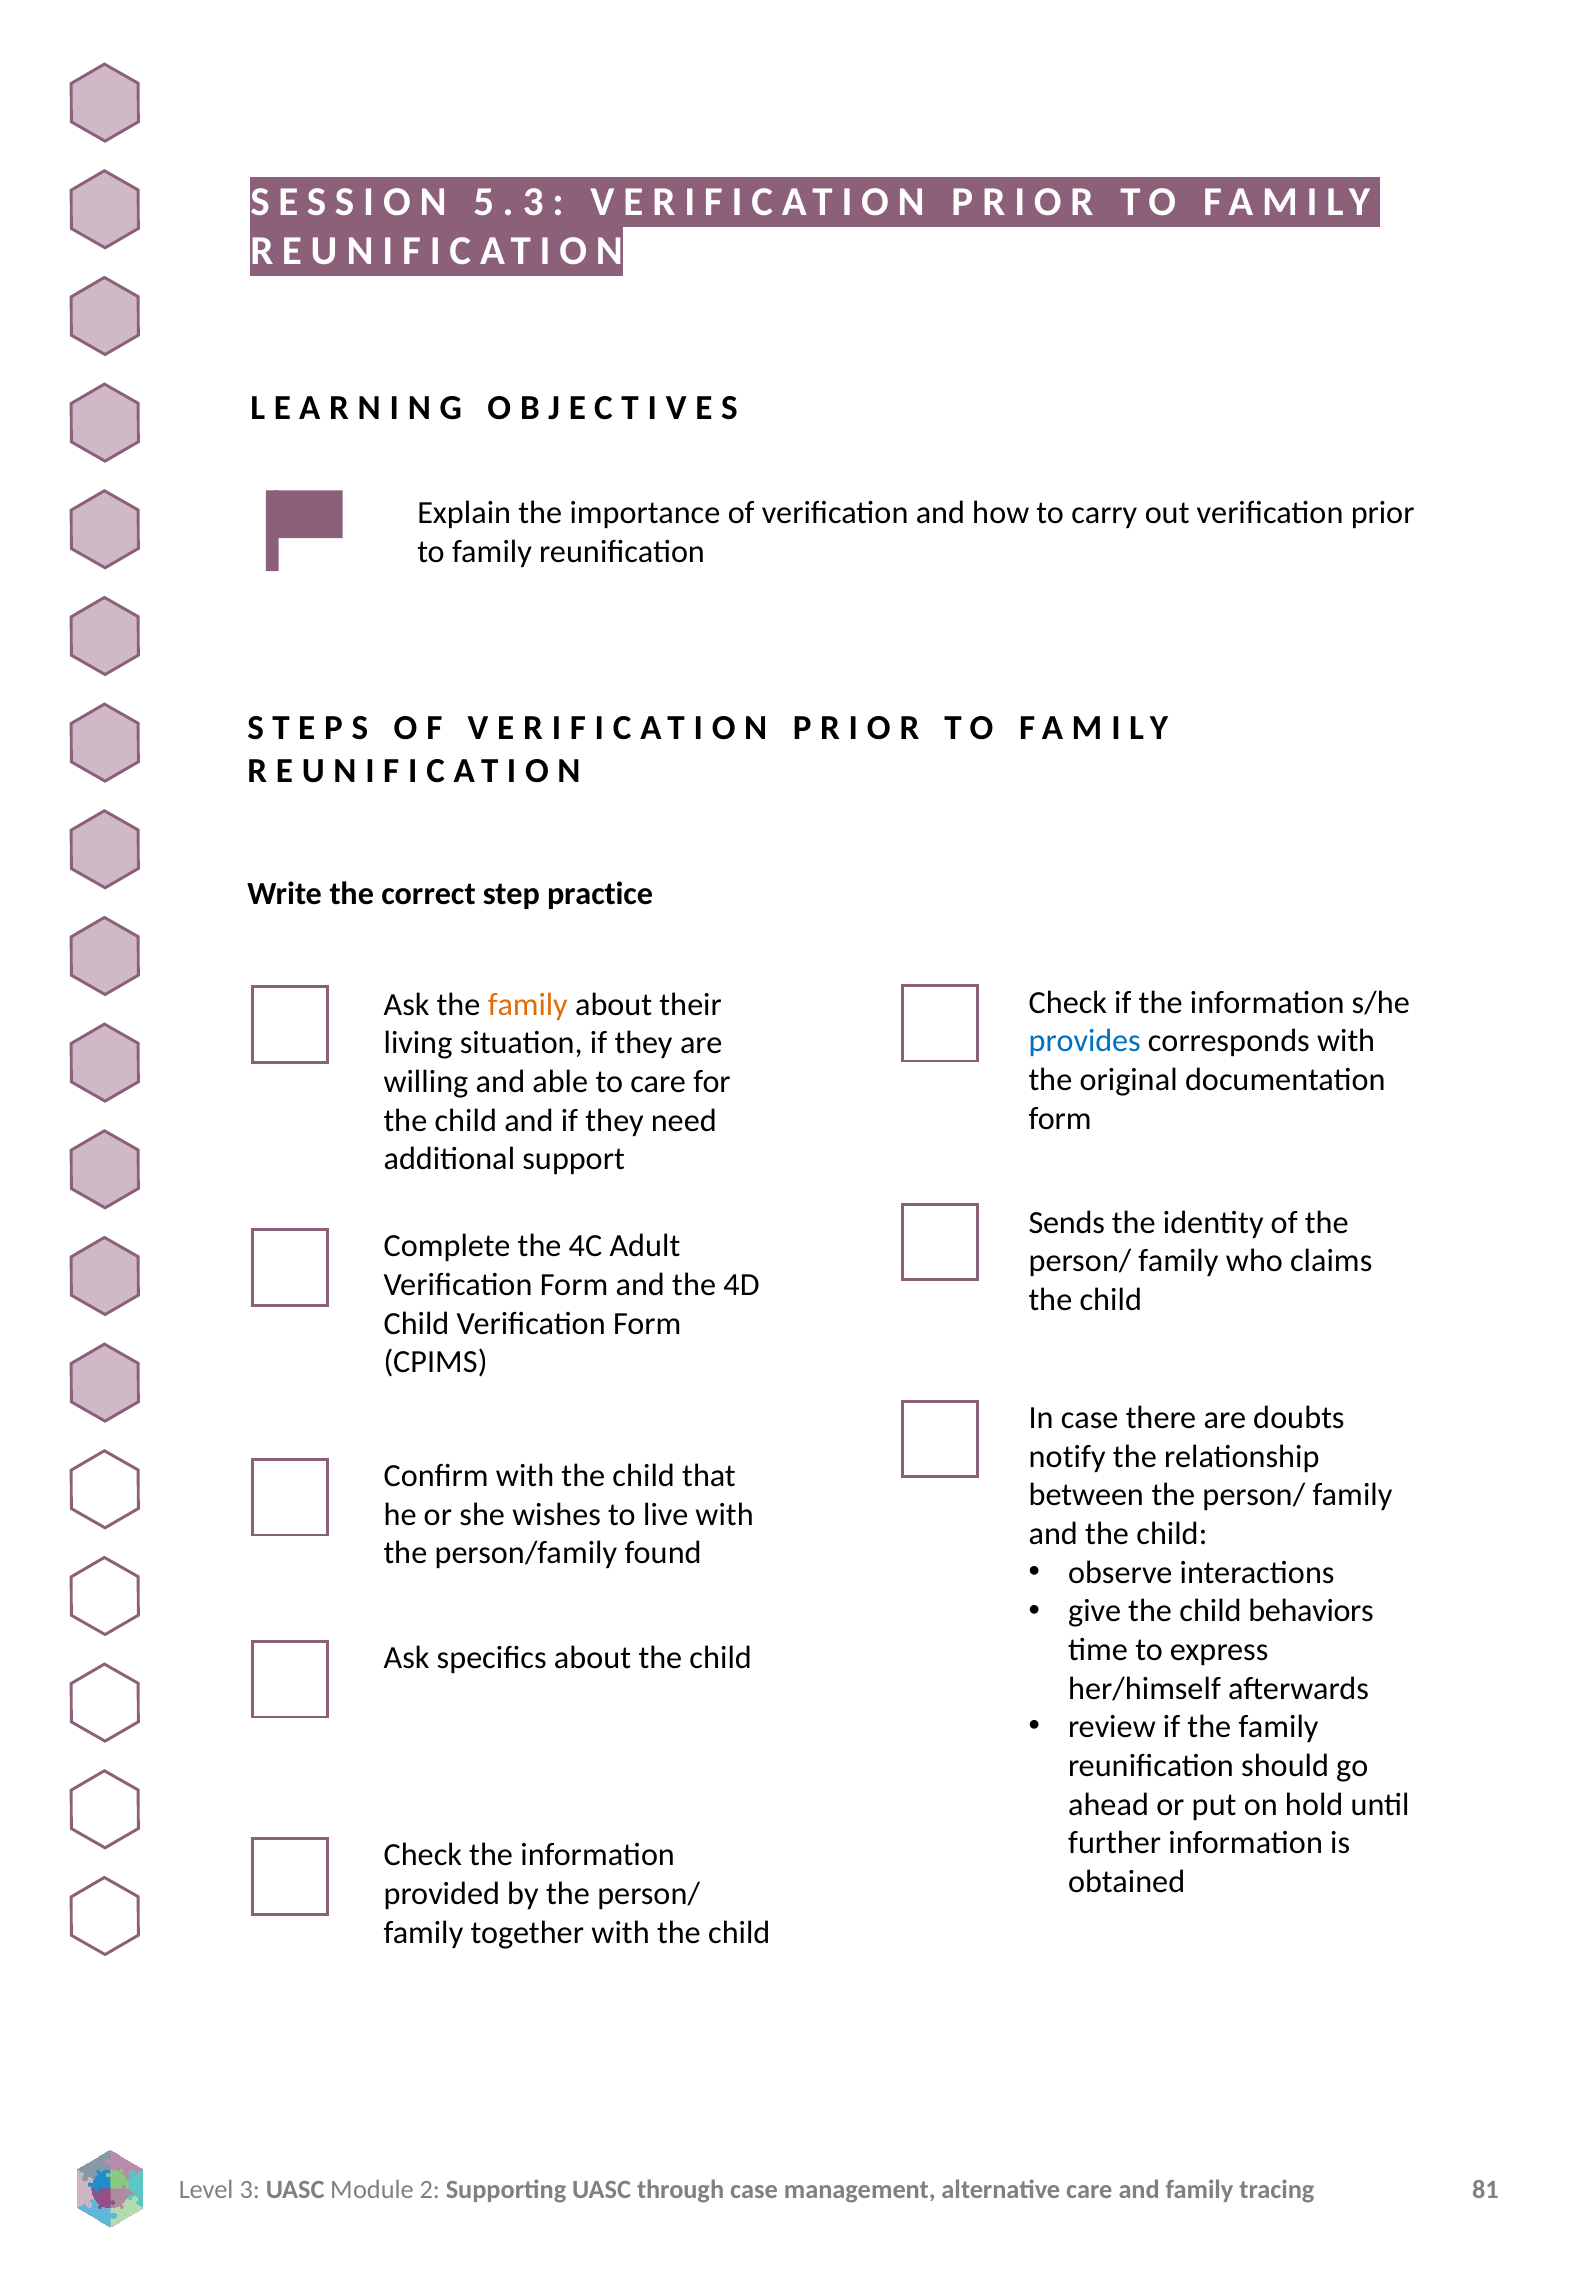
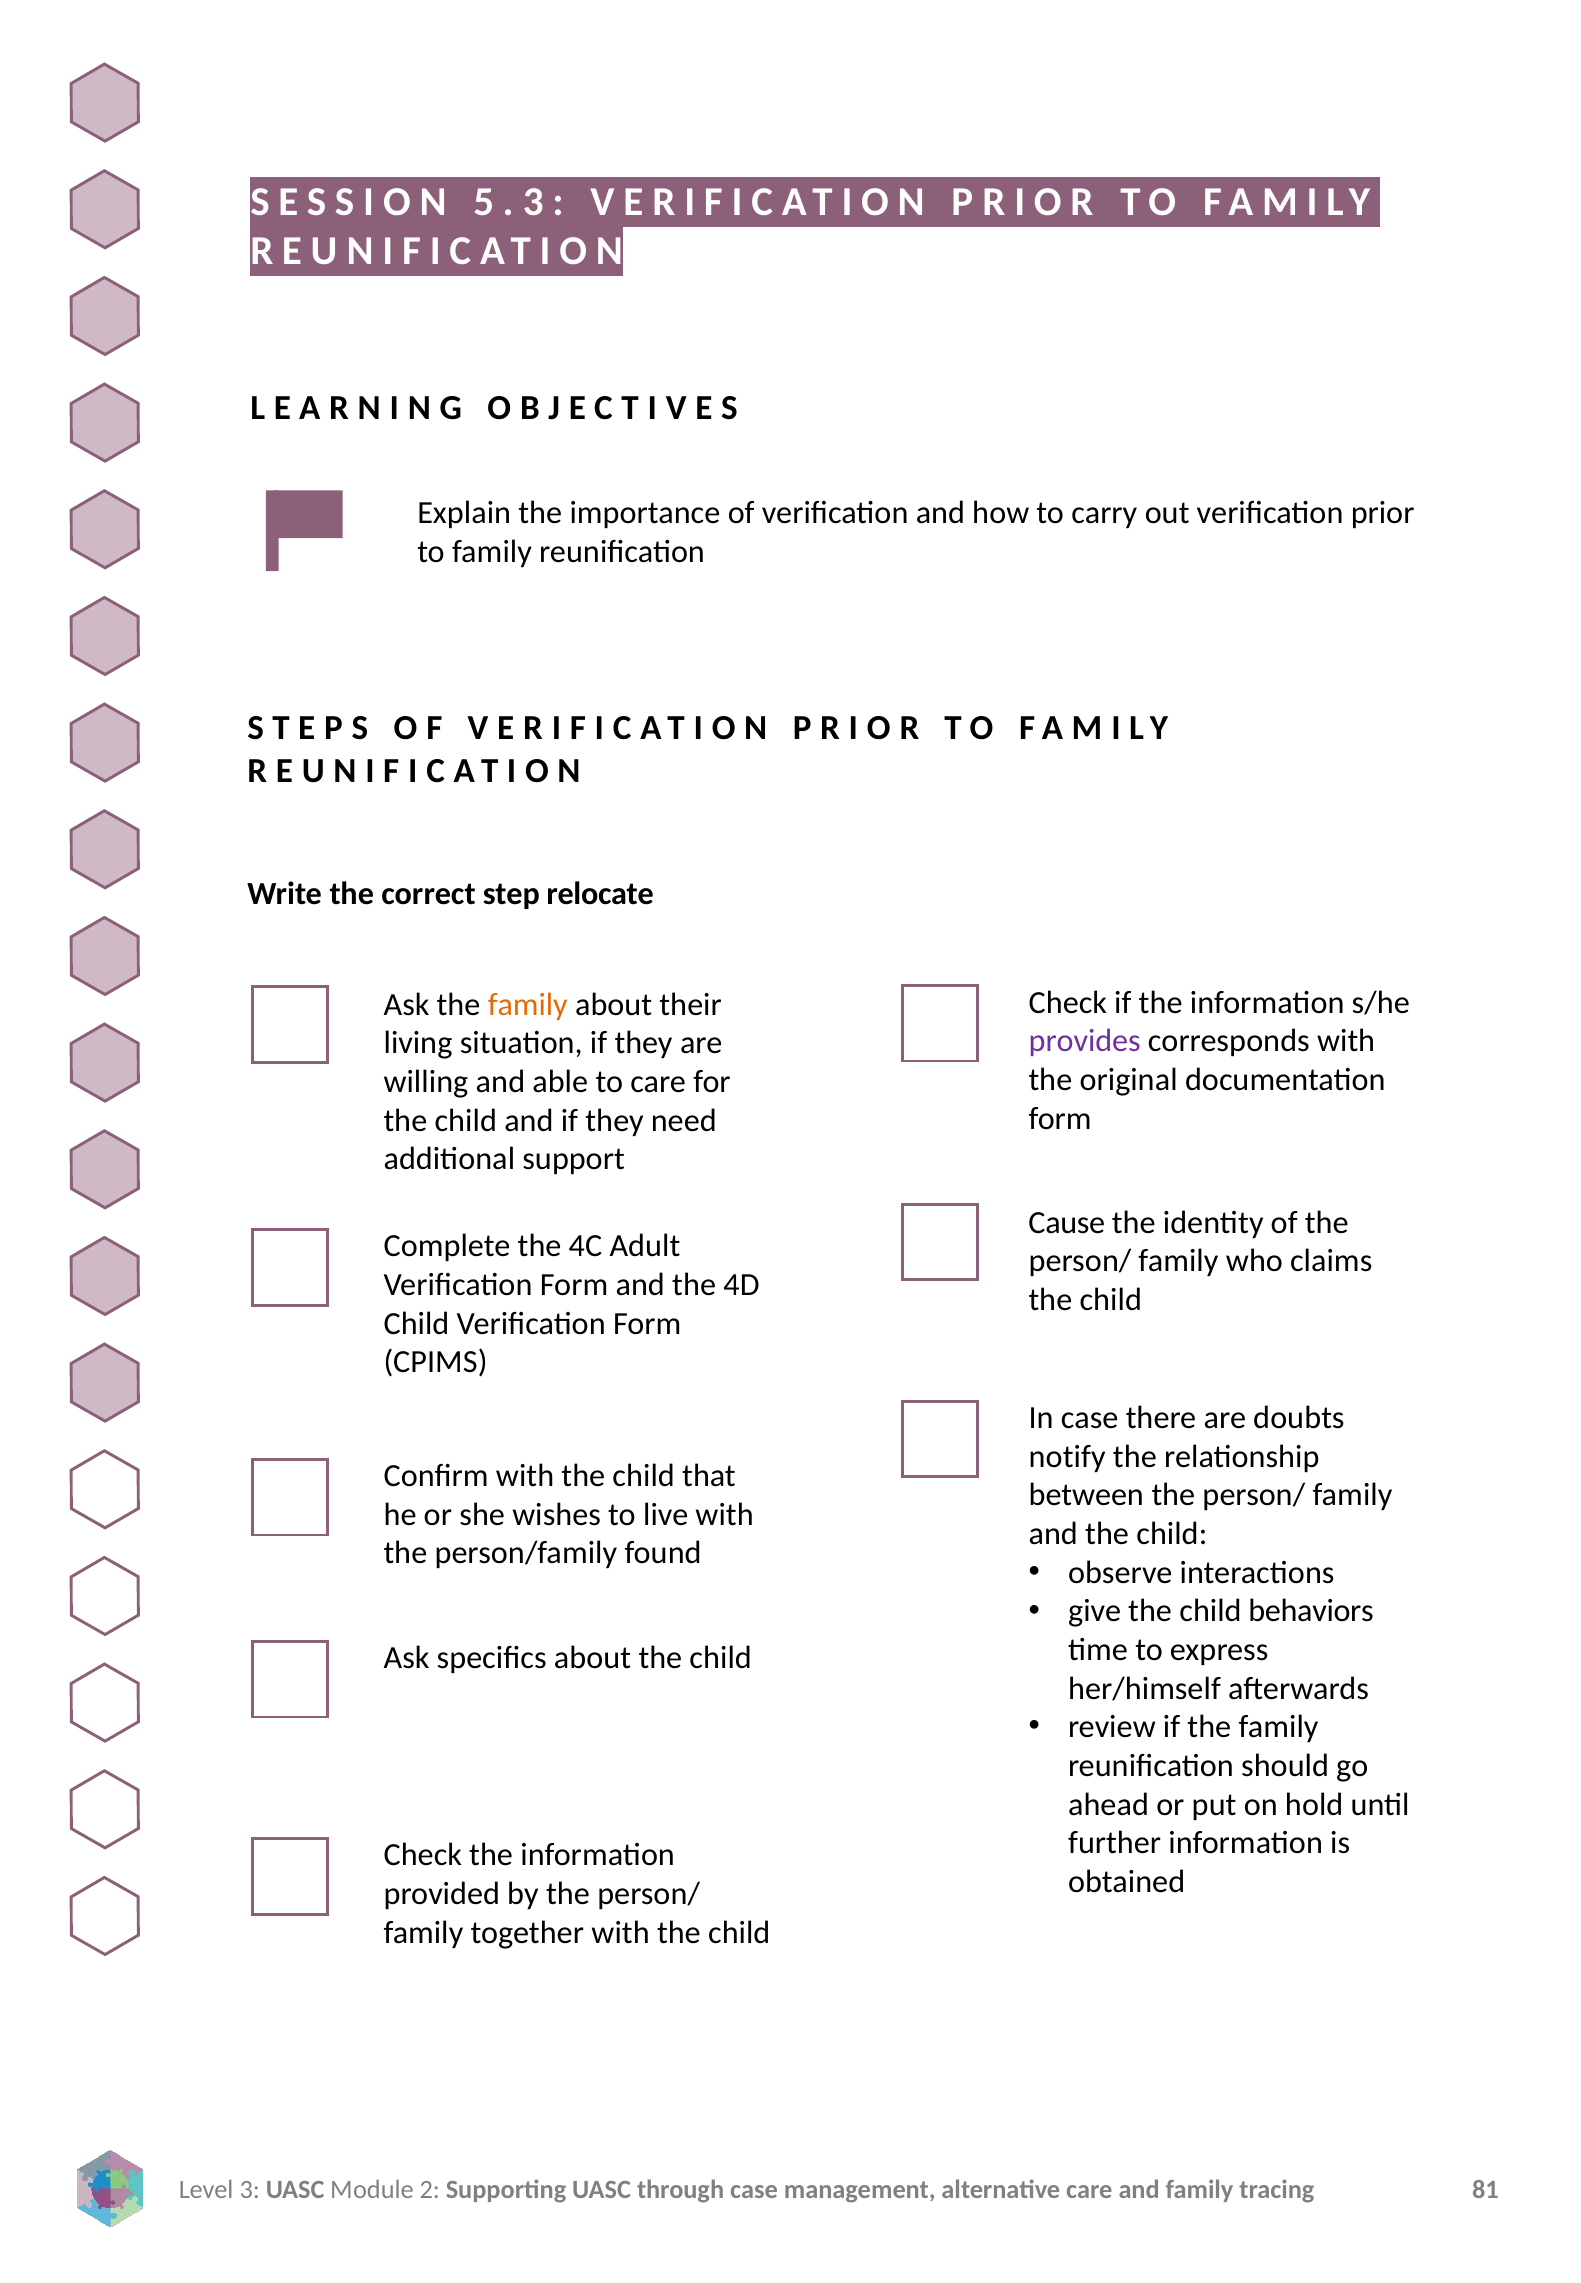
practice: practice -> relocate (600, 894)
provides colour: blue -> purple (1085, 1042)
Sends: Sends -> Cause (1067, 1223)
